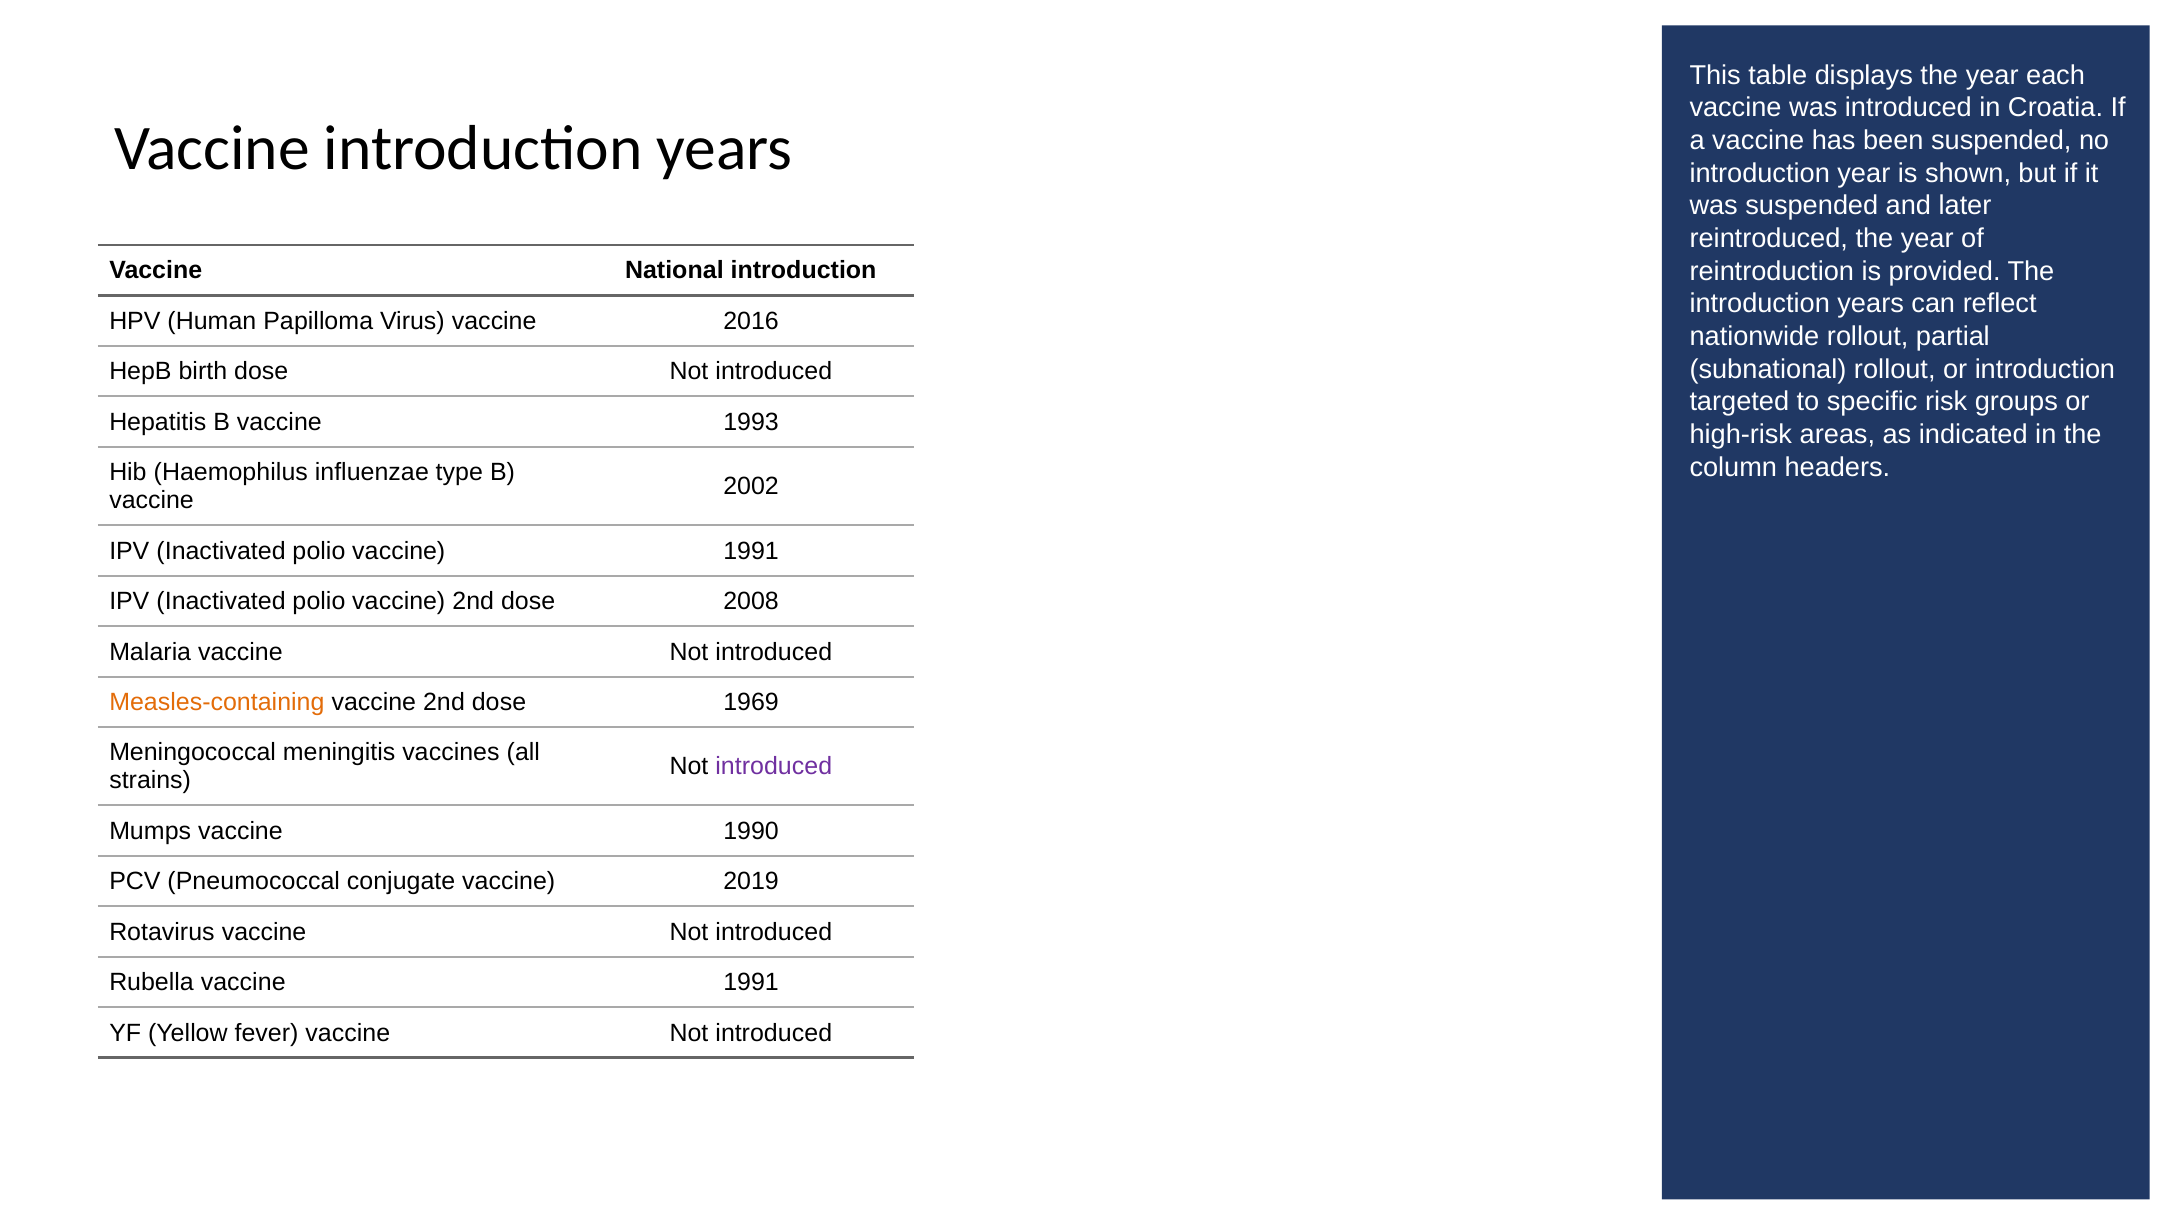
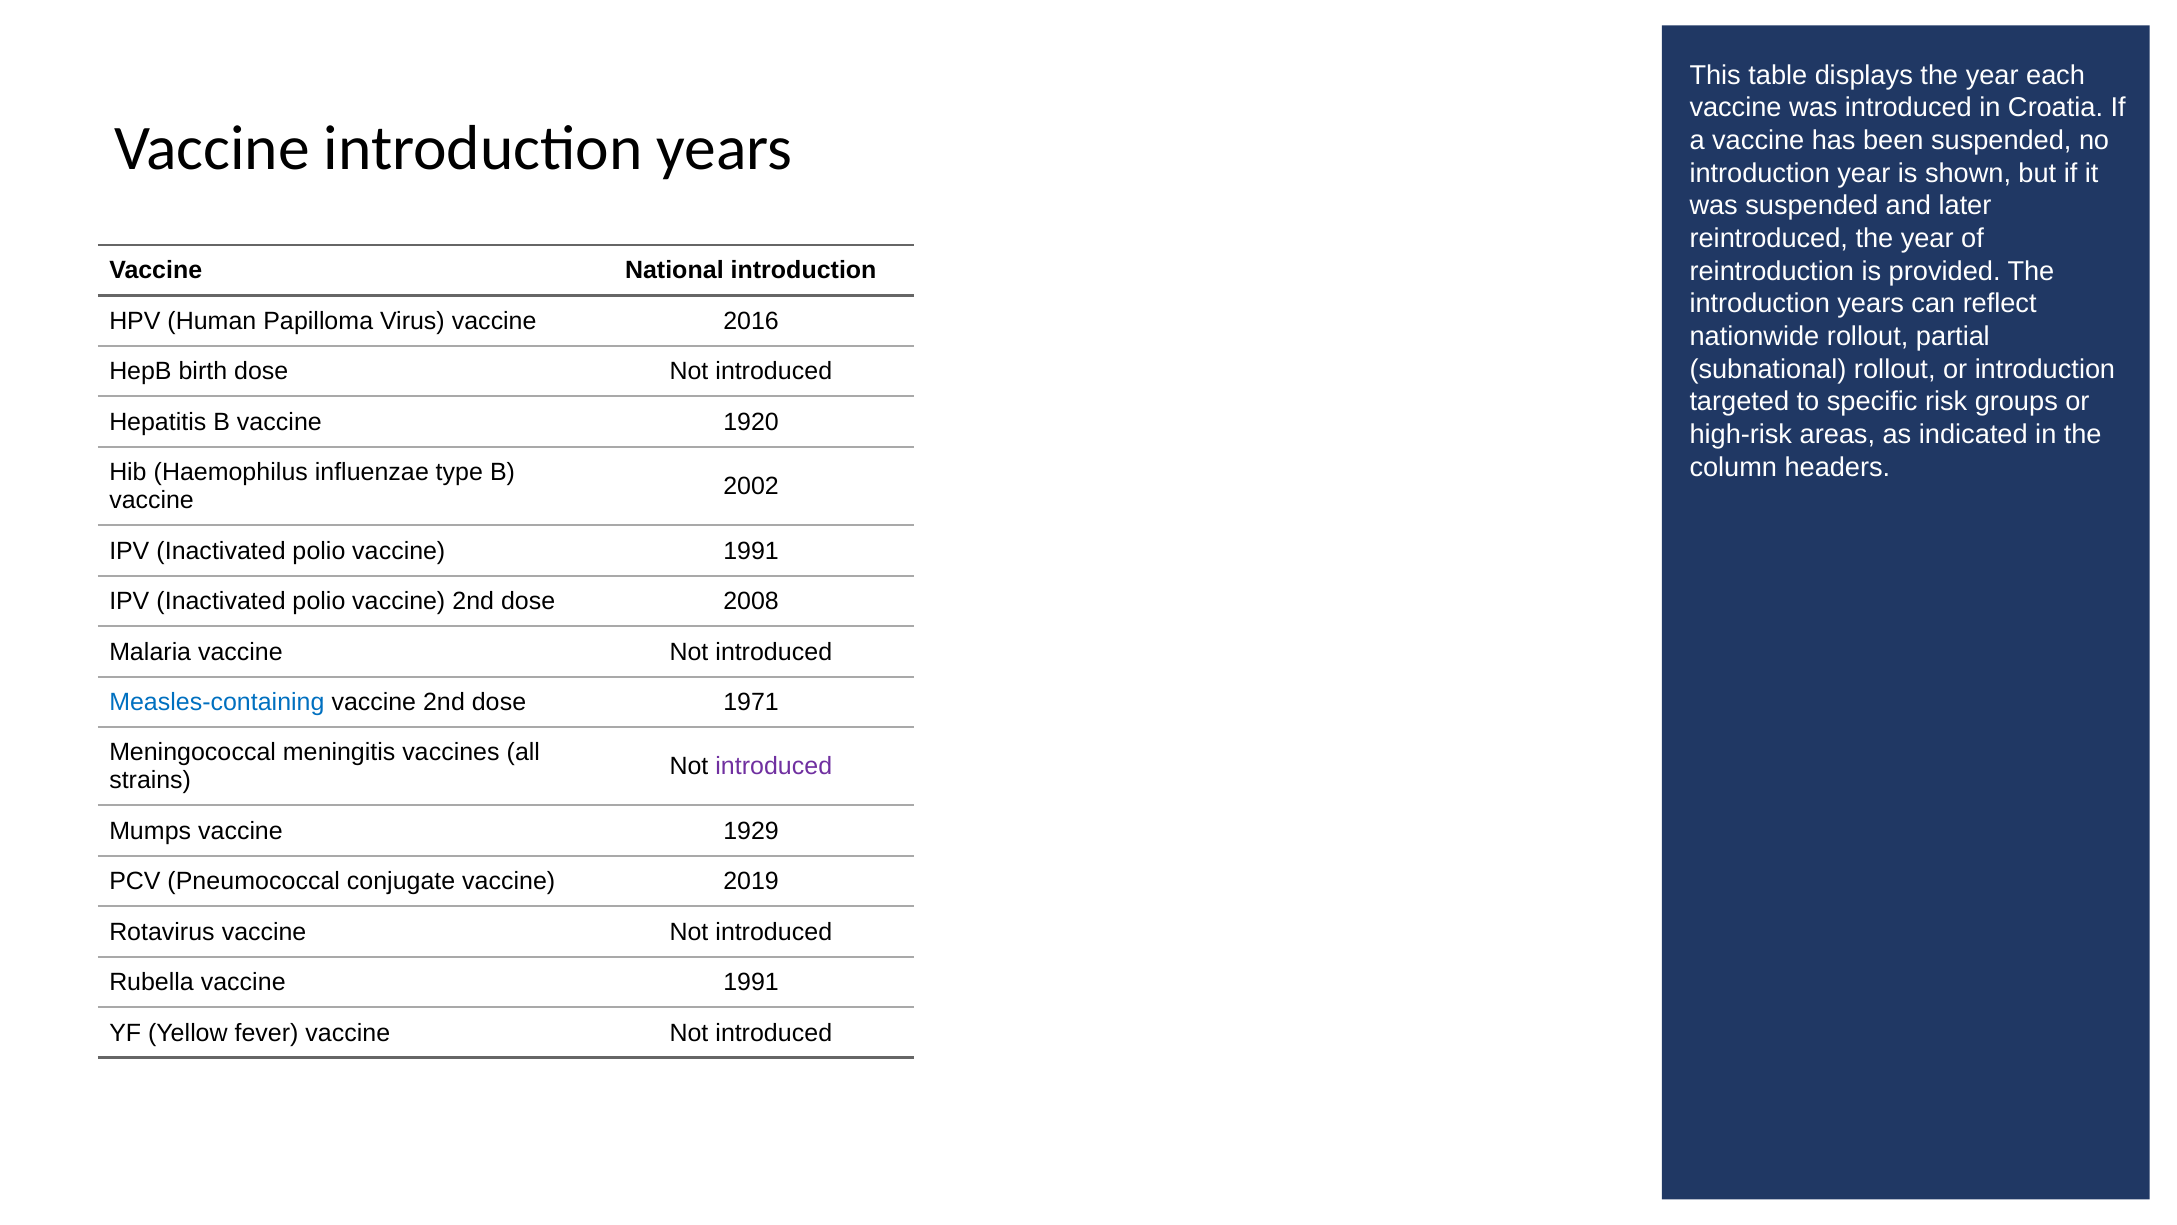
1993: 1993 -> 1920 (751, 422)
Measles-containing colour: orange -> blue (217, 702)
1969: 1969 -> 1971 (751, 702)
1990: 1990 -> 1929 (751, 831)
